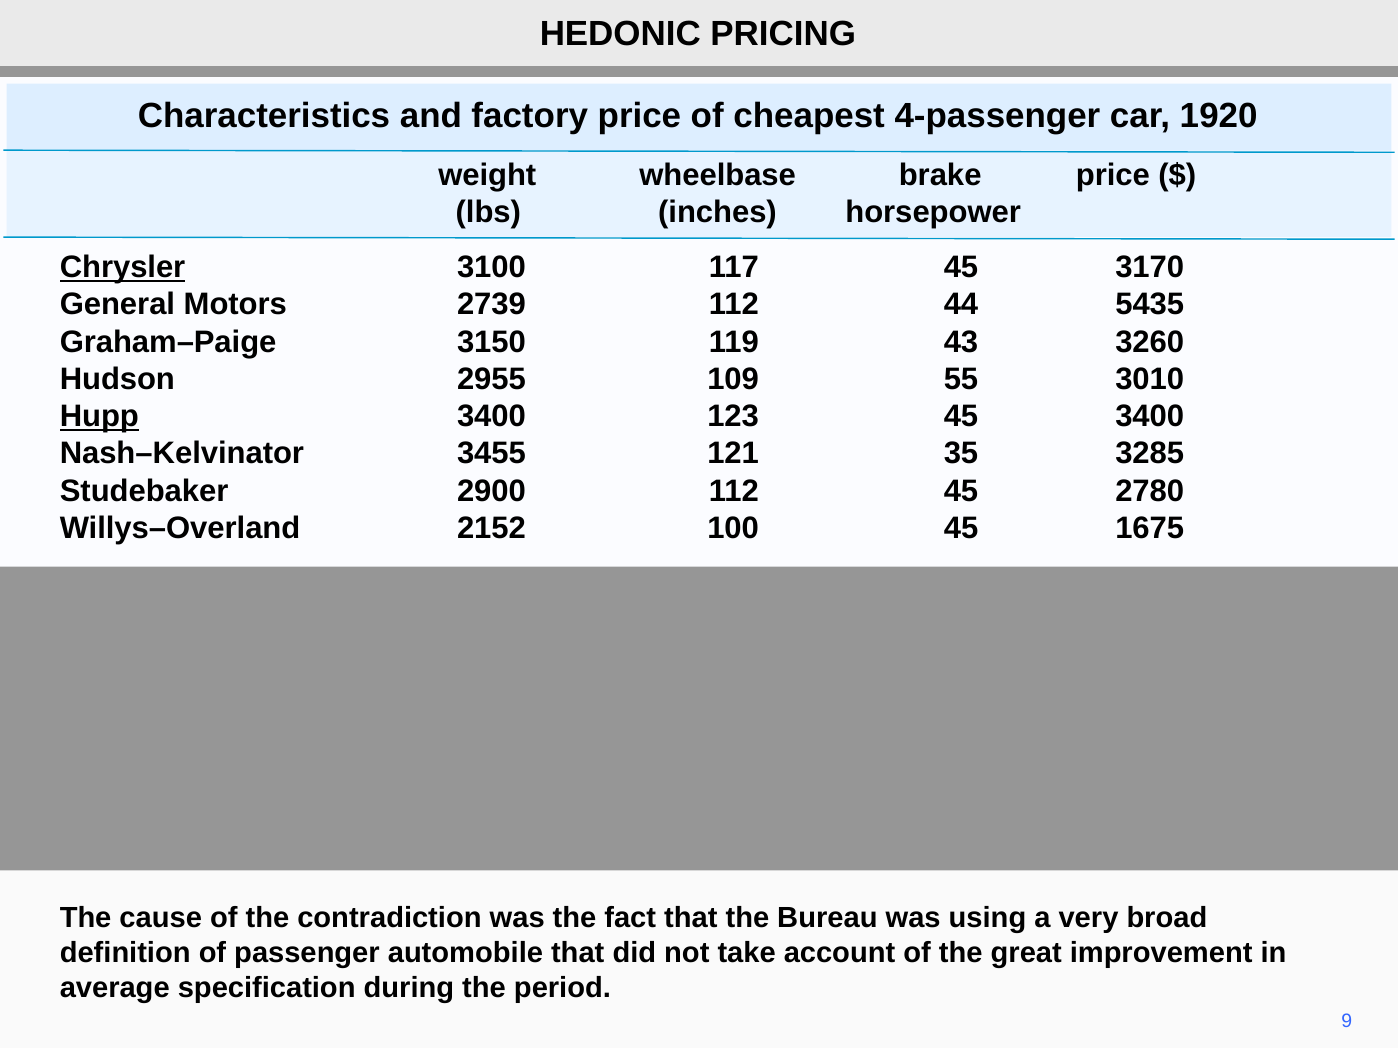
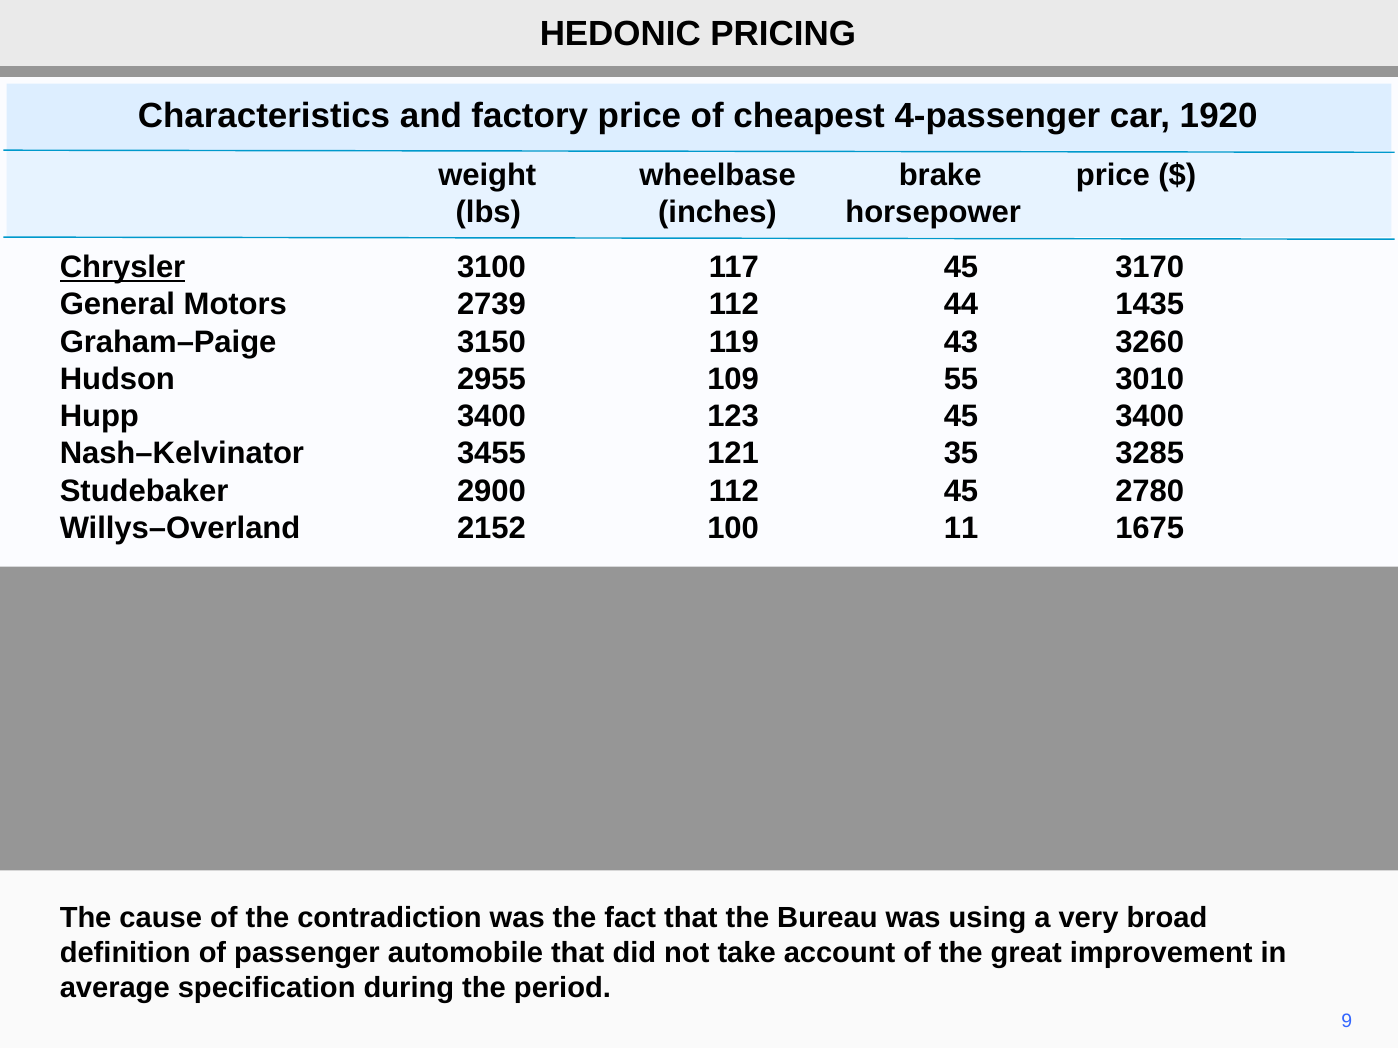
5435: 5435 -> 1435 (1150, 305)
Hupp underline: present -> none (99, 416)
100 45: 45 -> 11 (961, 528)
